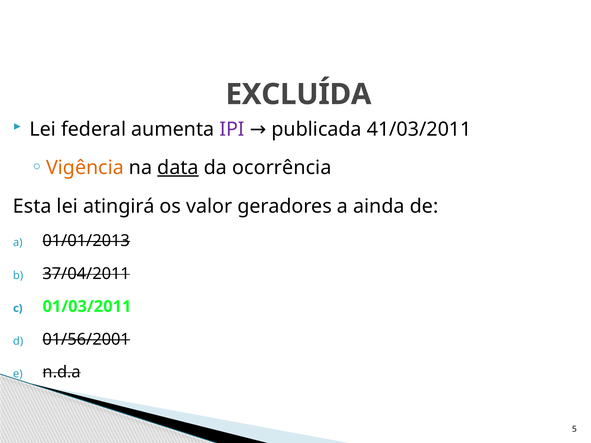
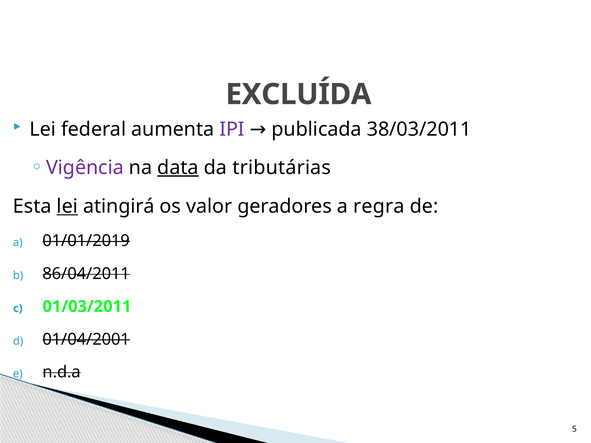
41/03/2011: 41/03/2011 -> 38/03/2011 (419, 130)
Vigência colour: orange -> purple (85, 168)
ocorrência: ocorrência -> tributárias (282, 168)
lei underline: none -> present (67, 206)
ainda: ainda -> regra (379, 206)
01/01/2013: 01/01/2013 -> 01/01/2019 (86, 241)
37/04/2011: 37/04/2011 -> 86/04/2011 (86, 274)
01/56/2001: 01/56/2001 -> 01/04/2001 (86, 339)
